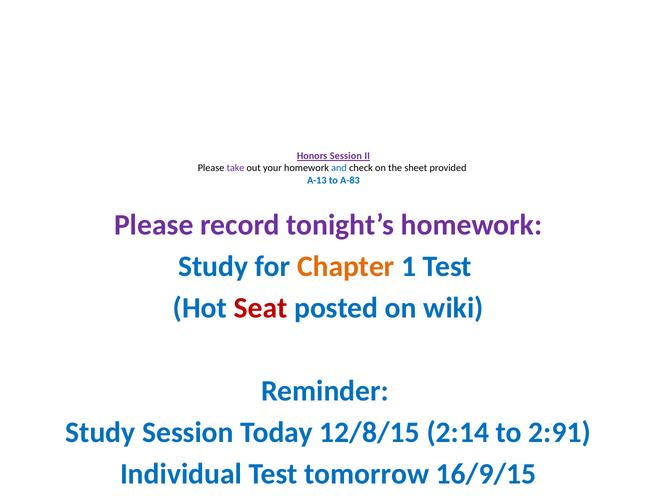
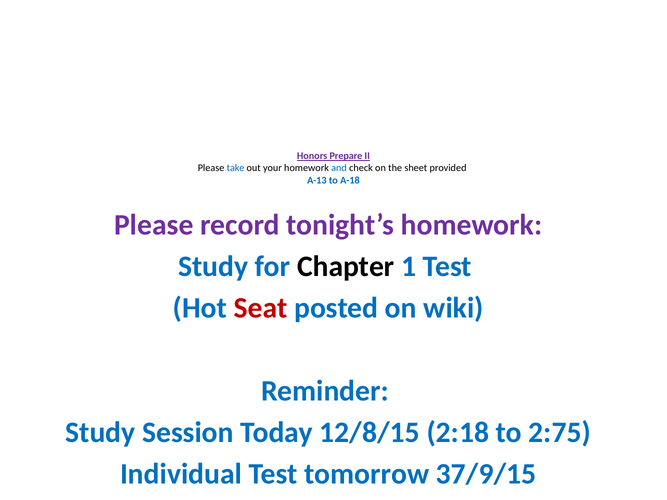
Honors Session: Session -> Prepare (346, 156)
take colour: purple -> blue (236, 168)
A-83: A-83 -> A-18 (350, 180)
Chapter colour: orange -> black (346, 267)
2:14: 2:14 -> 2:18 (458, 433)
2:91: 2:91 -> 2:75 (560, 433)
16/9/15: 16/9/15 -> 37/9/15 (486, 474)
